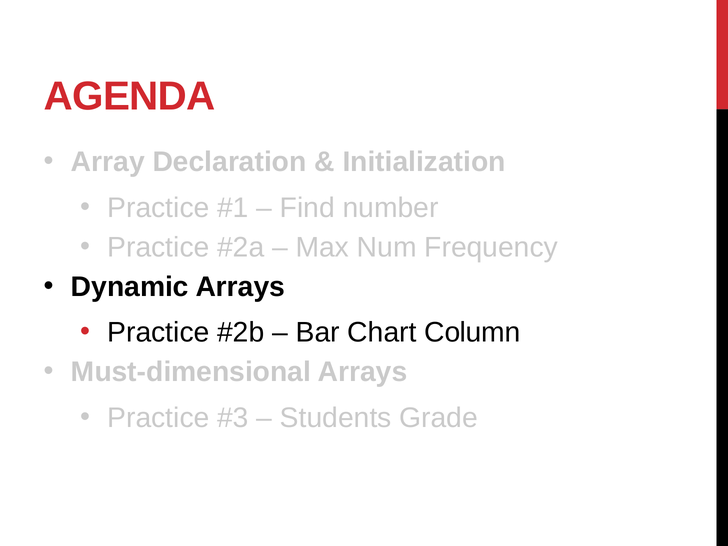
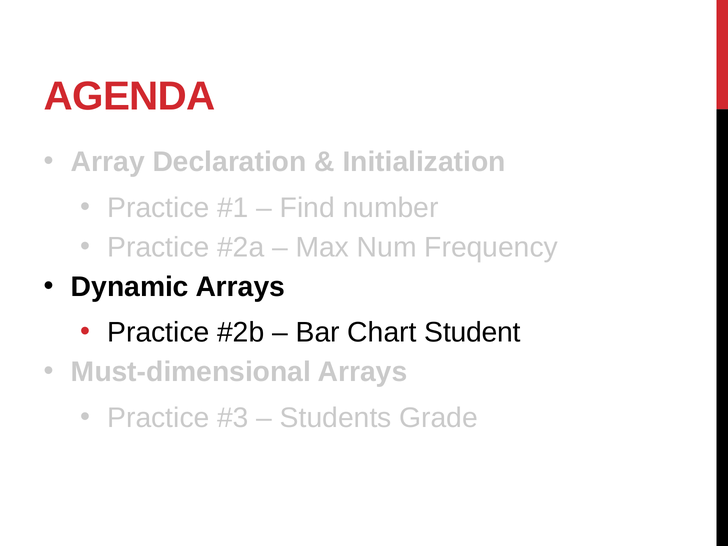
Column: Column -> Student (472, 333)
